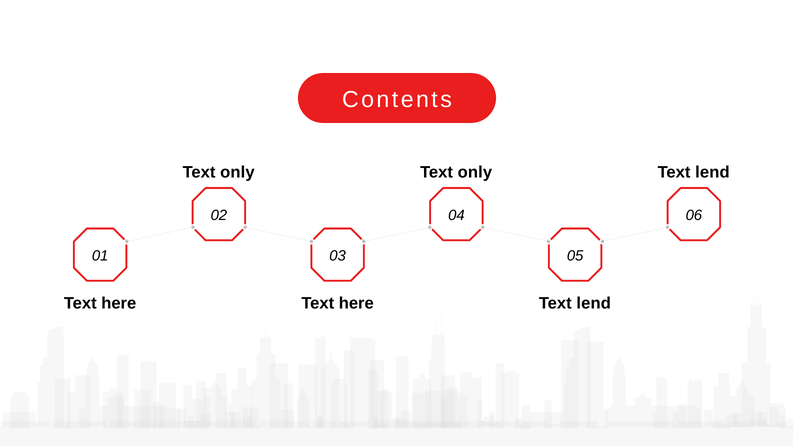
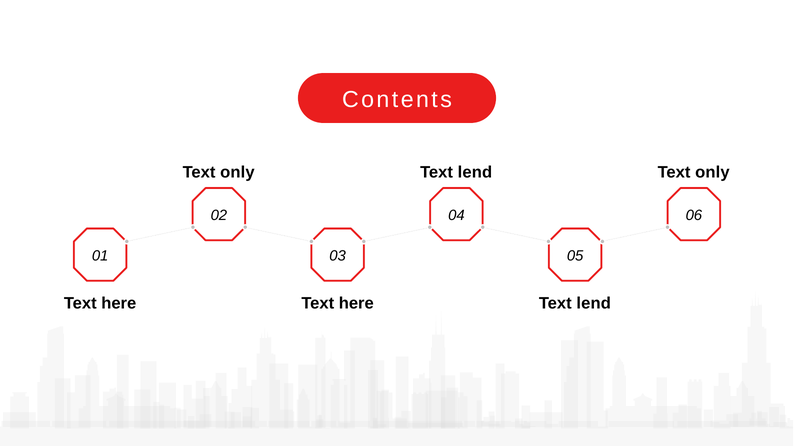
only: only -> lend (475, 173)
lend: lend -> only (712, 173)
